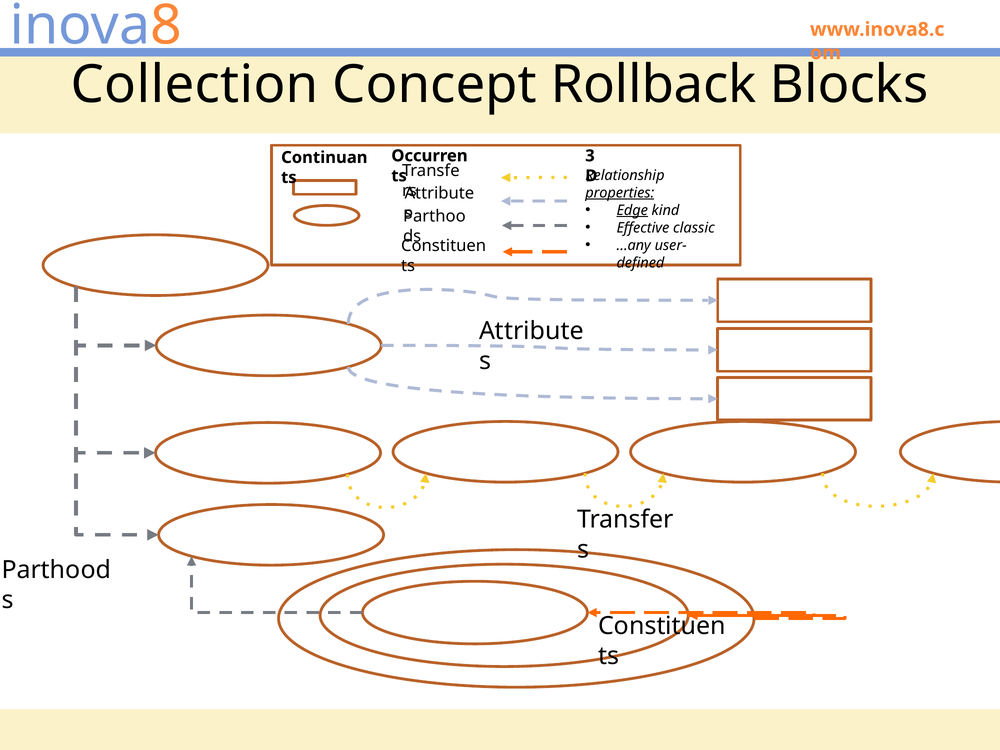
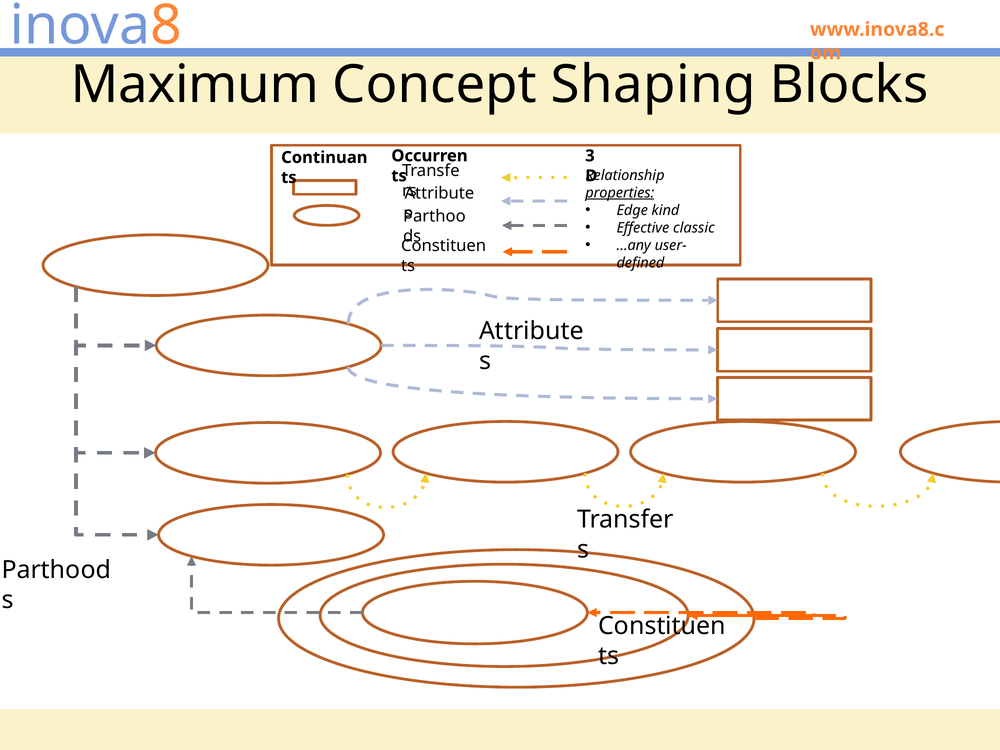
Collection: Collection -> Maximum (195, 85)
Rollback: Rollback -> Shaping (653, 85)
Edge underline: present -> none (632, 210)
